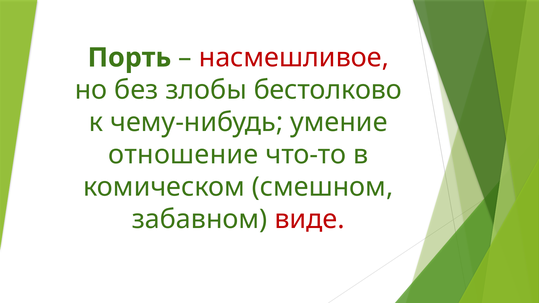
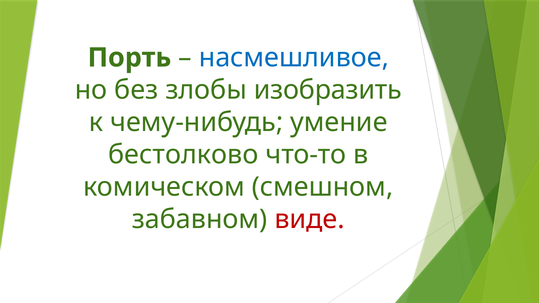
насмешливое colour: red -> blue (294, 58)
бестолково: бестолково -> изобразить (328, 90)
отношение: отношение -> бестолково (183, 155)
